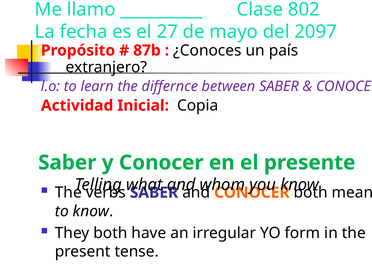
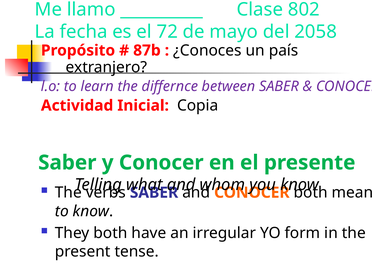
27: 27 -> 72 (167, 32)
2097: 2097 -> 2058 (316, 32)
